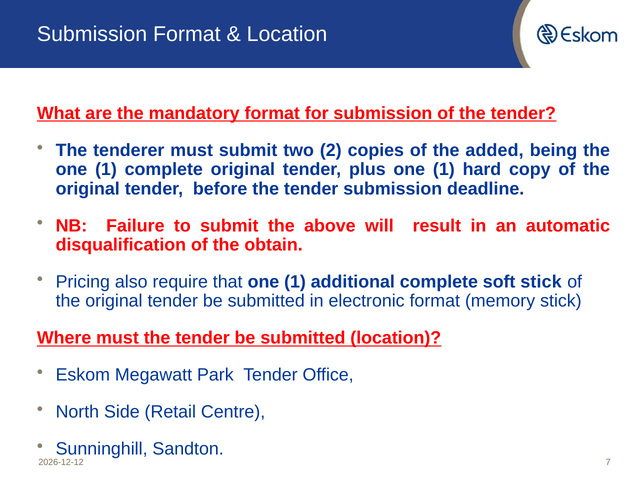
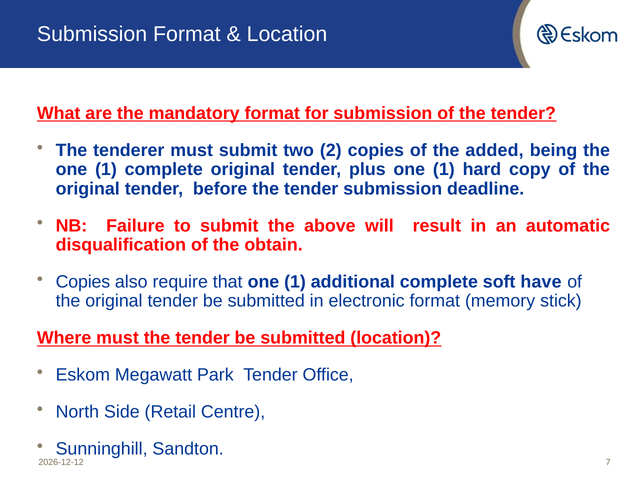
Pricing: Pricing -> Copies (83, 282)
soft stick: stick -> have (541, 282)
